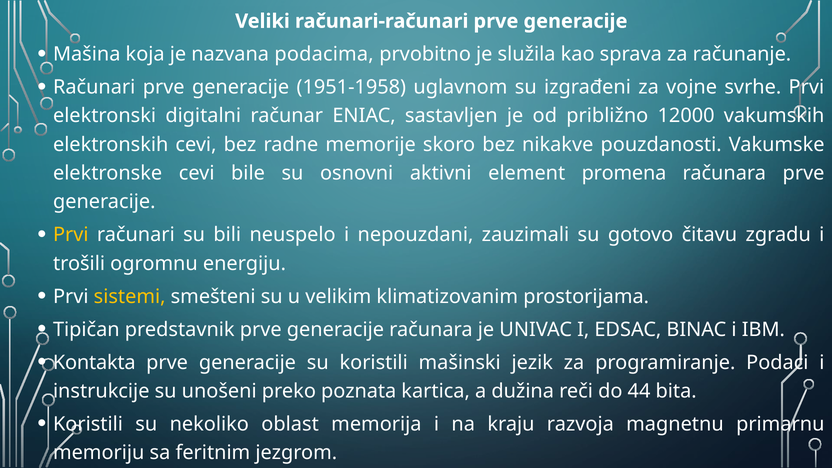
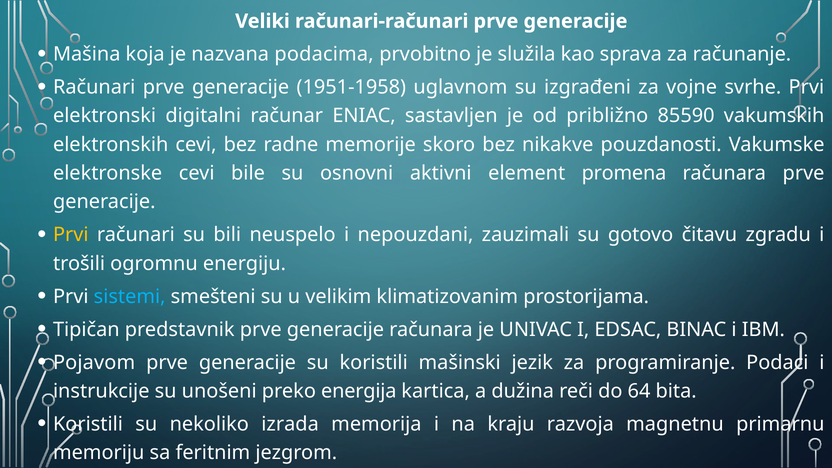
12000: 12000 -> 85590 (686, 116)
sistemi colour: yellow -> light blue (130, 297)
Kontakta: Kontakta -> Pojavom (94, 363)
poznata: poznata -> energija (359, 391)
44: 44 -> 64 (639, 391)
oblast: oblast -> izrada (290, 424)
